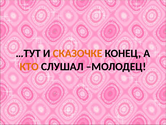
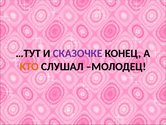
СКАЗОЧКЕ colour: orange -> purple (78, 53)
